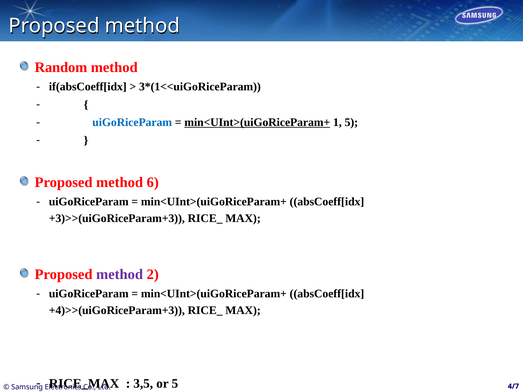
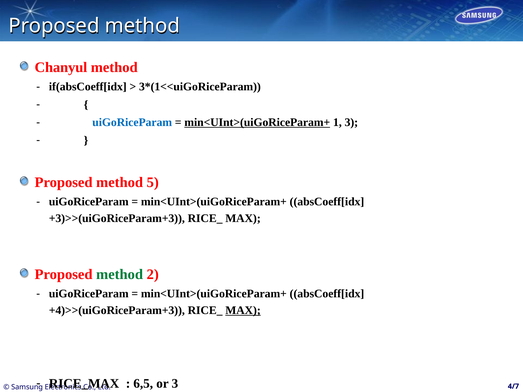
Random: Random -> Chanyul (61, 67)
1 5: 5 -> 3 (351, 123)
6: 6 -> 5 (153, 182)
method colour: purple -> green (120, 275)
MAX underline: none -> present (243, 311)
3,5: 3,5 -> 6,5 (143, 384)
or 5: 5 -> 3 (175, 384)
